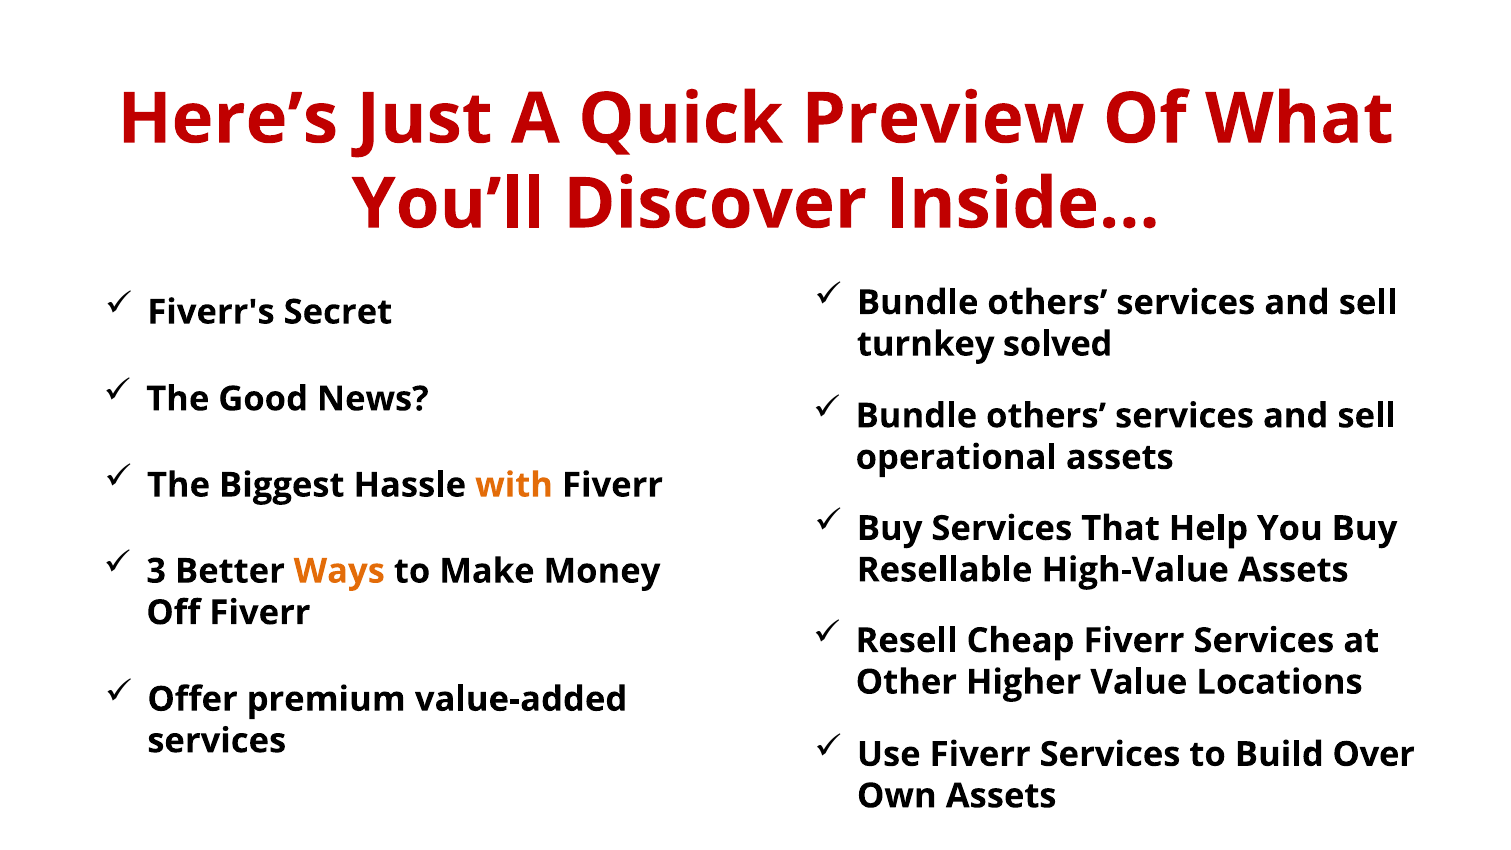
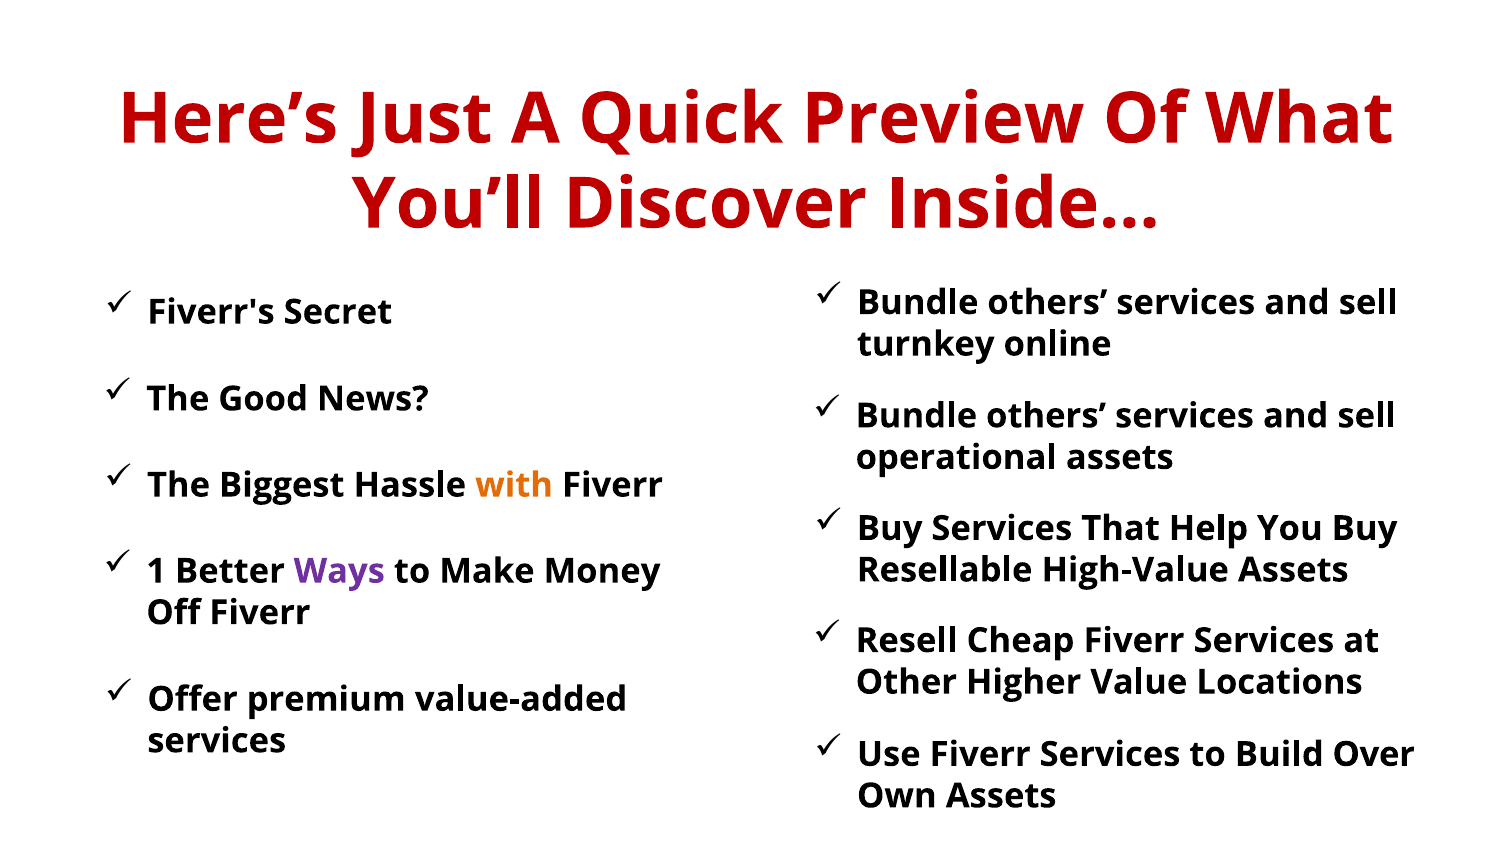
solved: solved -> online (1058, 344)
3: 3 -> 1 (156, 571)
Ways colour: orange -> purple (339, 571)
